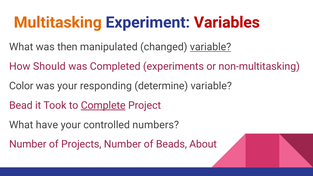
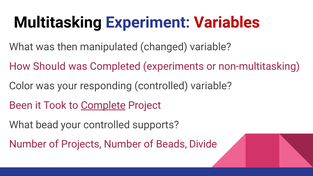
Multitasking colour: orange -> black (58, 22)
variable underline: present -> none (211, 47)
responding determine: determine -> controlled (161, 86)
Bead: Bead -> Been (21, 105)
have: have -> bead (47, 125)
numbers: numbers -> supports (156, 125)
About: About -> Divide (203, 144)
